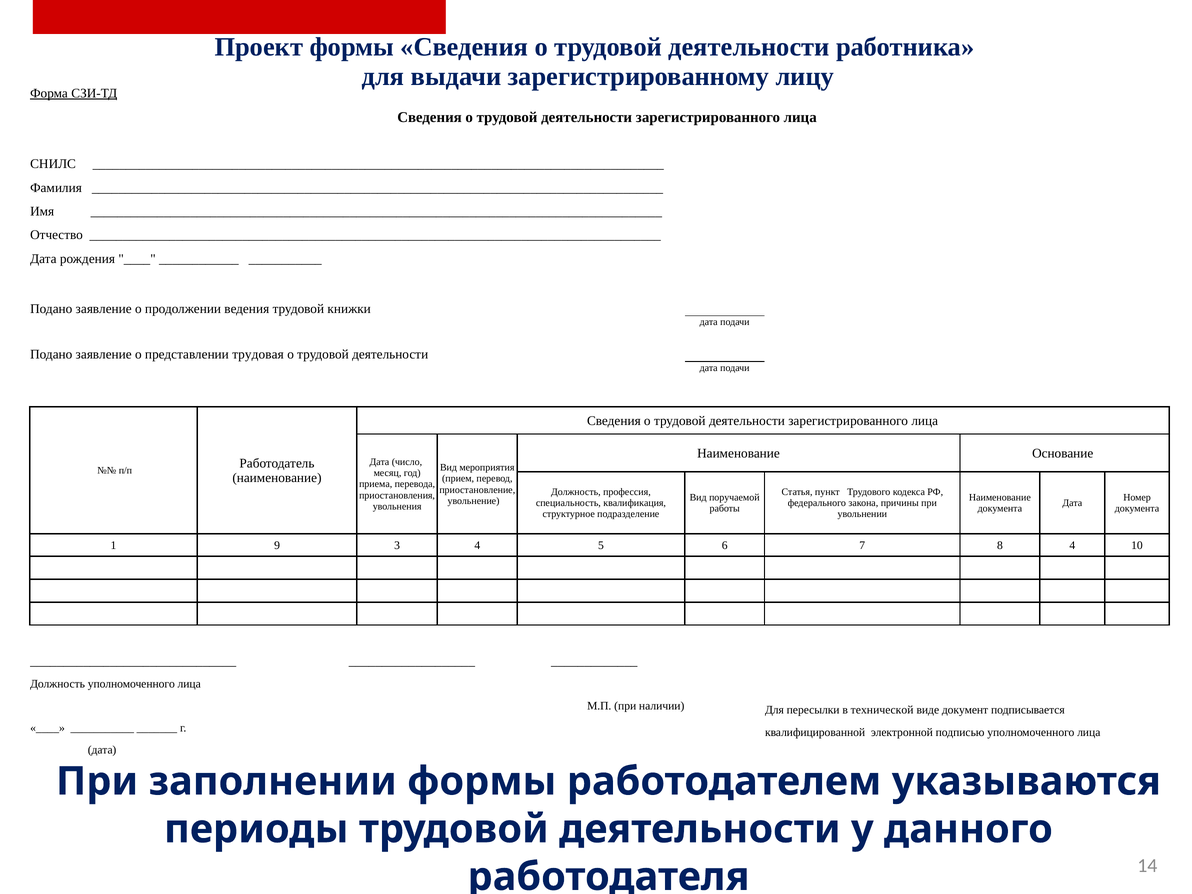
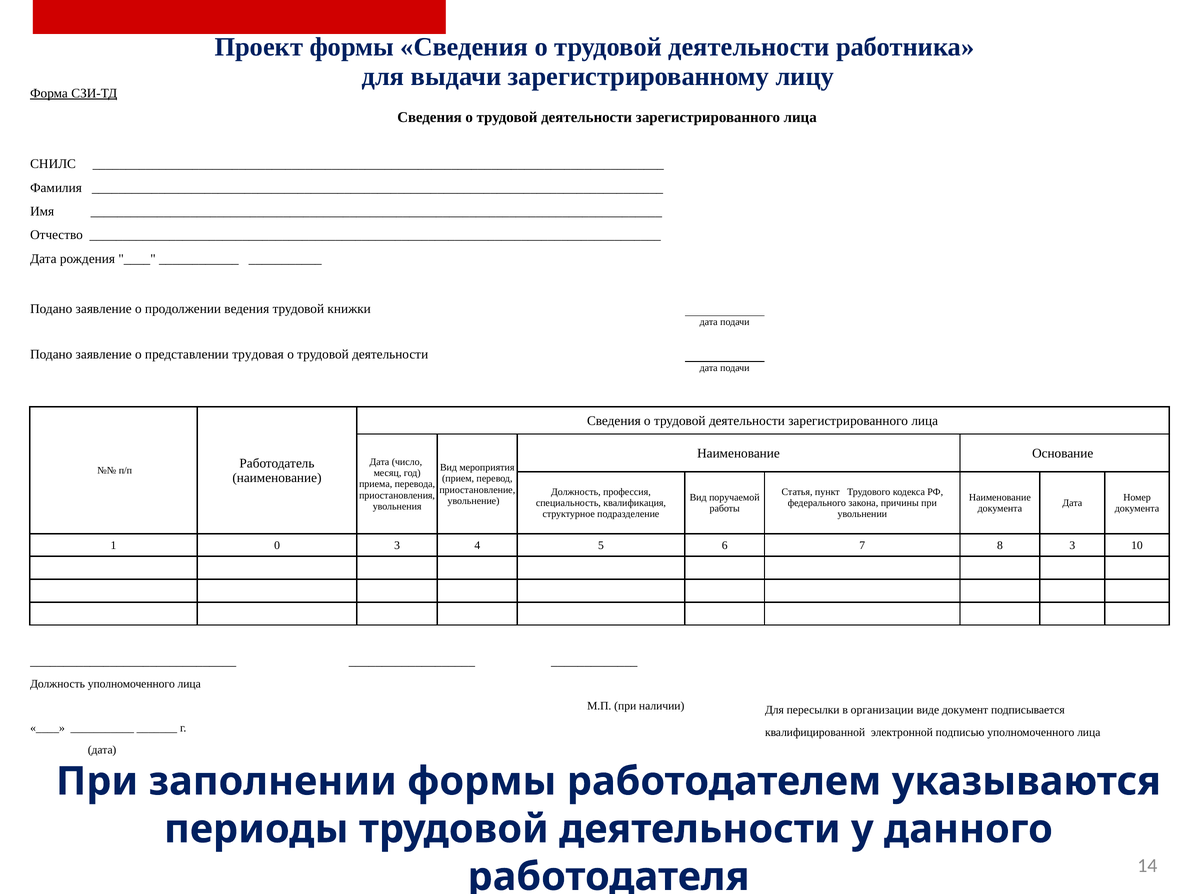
9: 9 -> 0 (277, 545)
8 4: 4 -> 3 (1072, 545)
технической: технической -> организации (882, 710)
